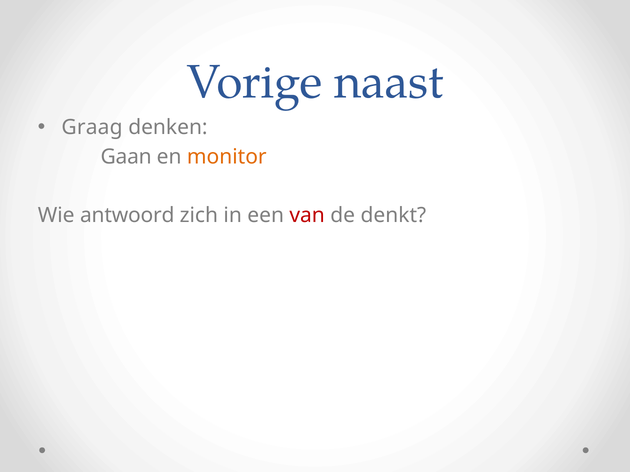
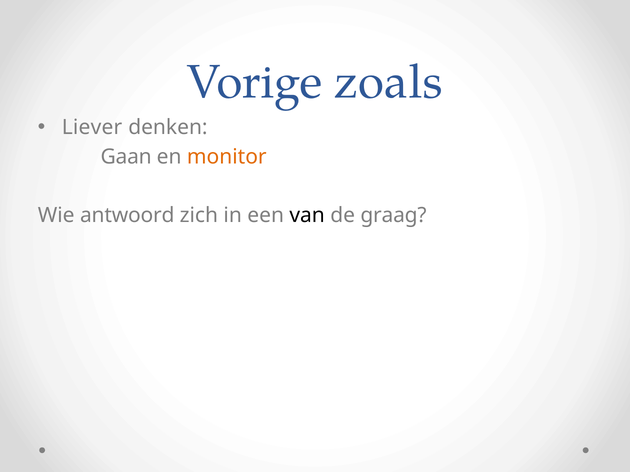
naast: naast -> zoals (388, 82)
Graag: Graag -> Liever (92, 127)
van colour: red -> black (307, 216)
denkt: denkt -> graag (393, 216)
